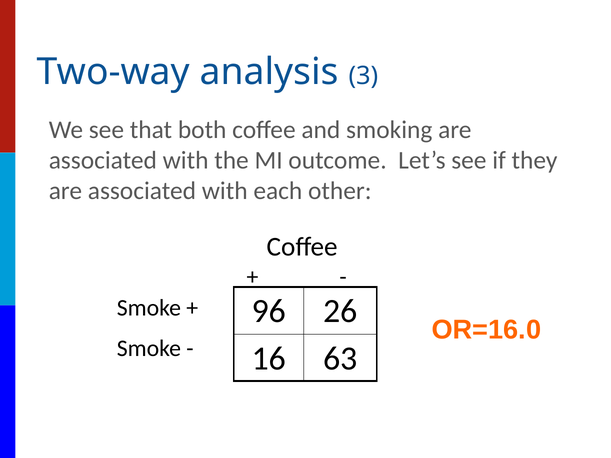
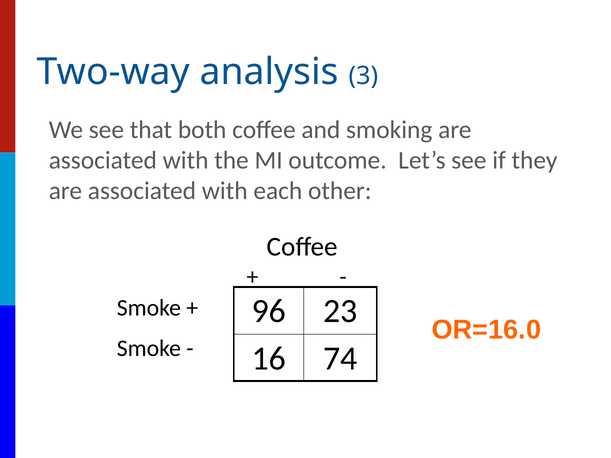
26: 26 -> 23 (340, 311)
63: 63 -> 74 (340, 359)
